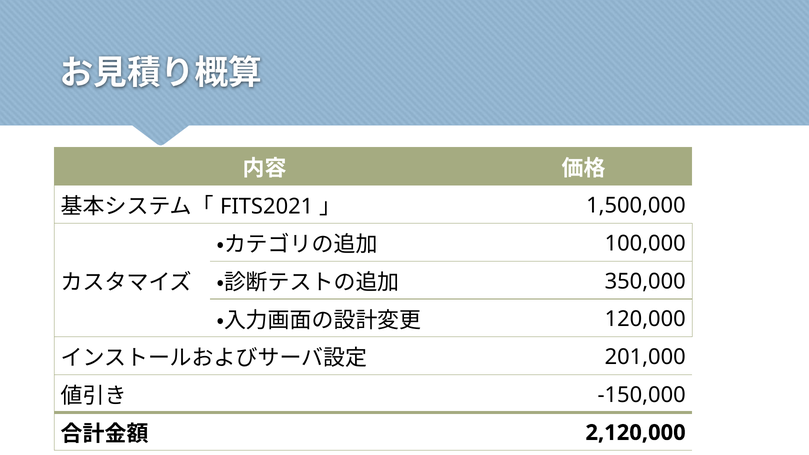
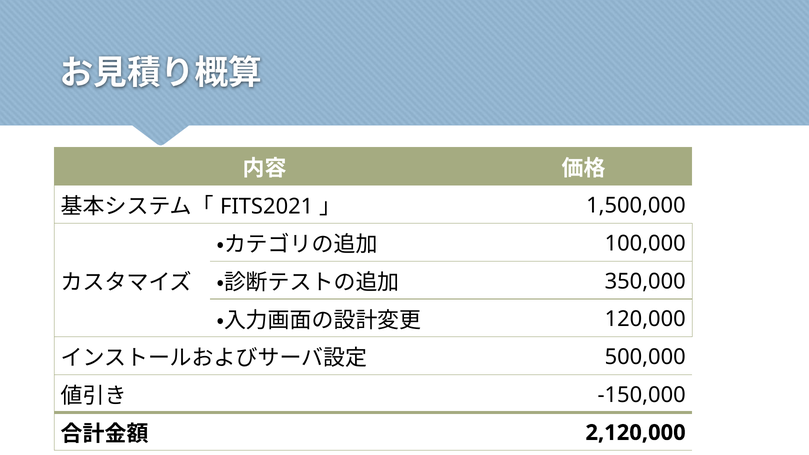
201,000: 201,000 -> 500,000 (645, 357)
